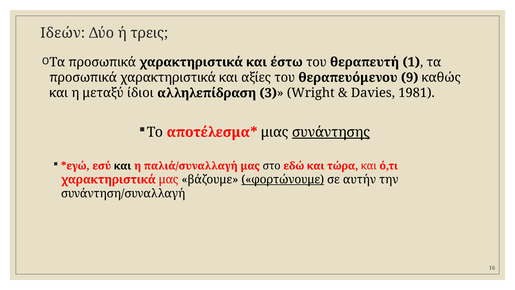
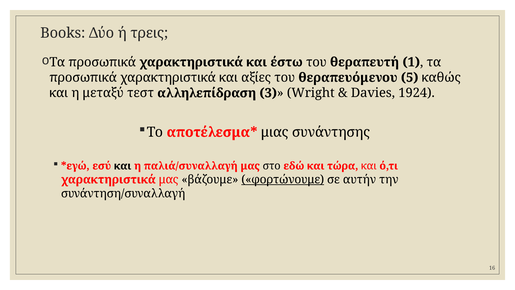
Ιδεών: Ιδεών -> Books (63, 33)
9: 9 -> 5 (410, 77)
ίδιοι: ίδιοι -> τεστ (140, 93)
1981: 1981 -> 1924 (417, 93)
συνάντησης underline: present -> none (331, 132)
